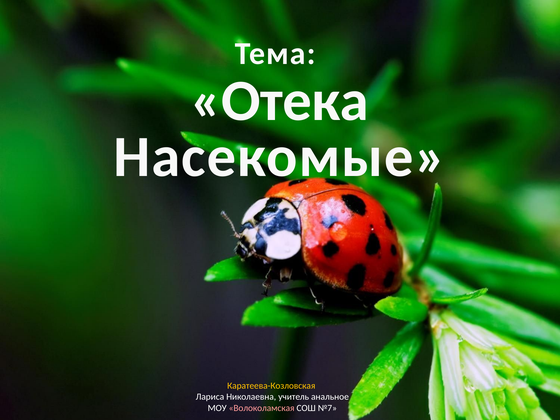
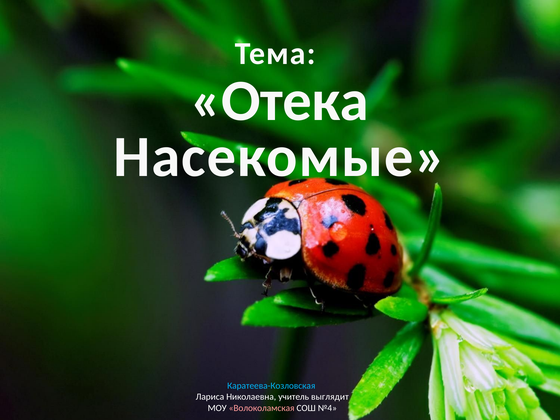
Каратеева-Козловская colour: yellow -> light blue (271, 386)
анальное: анальное -> выглядит (330, 397)
№7: №7 -> №4 (327, 408)
